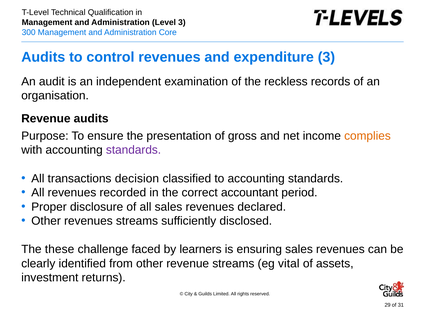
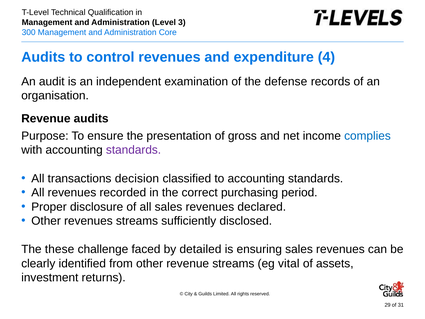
expenditure 3: 3 -> 4 (326, 57)
reckless: reckless -> defense (286, 81)
complies colour: orange -> blue (367, 136)
accountant: accountant -> purchasing (250, 192)
learners: learners -> detailed (200, 249)
